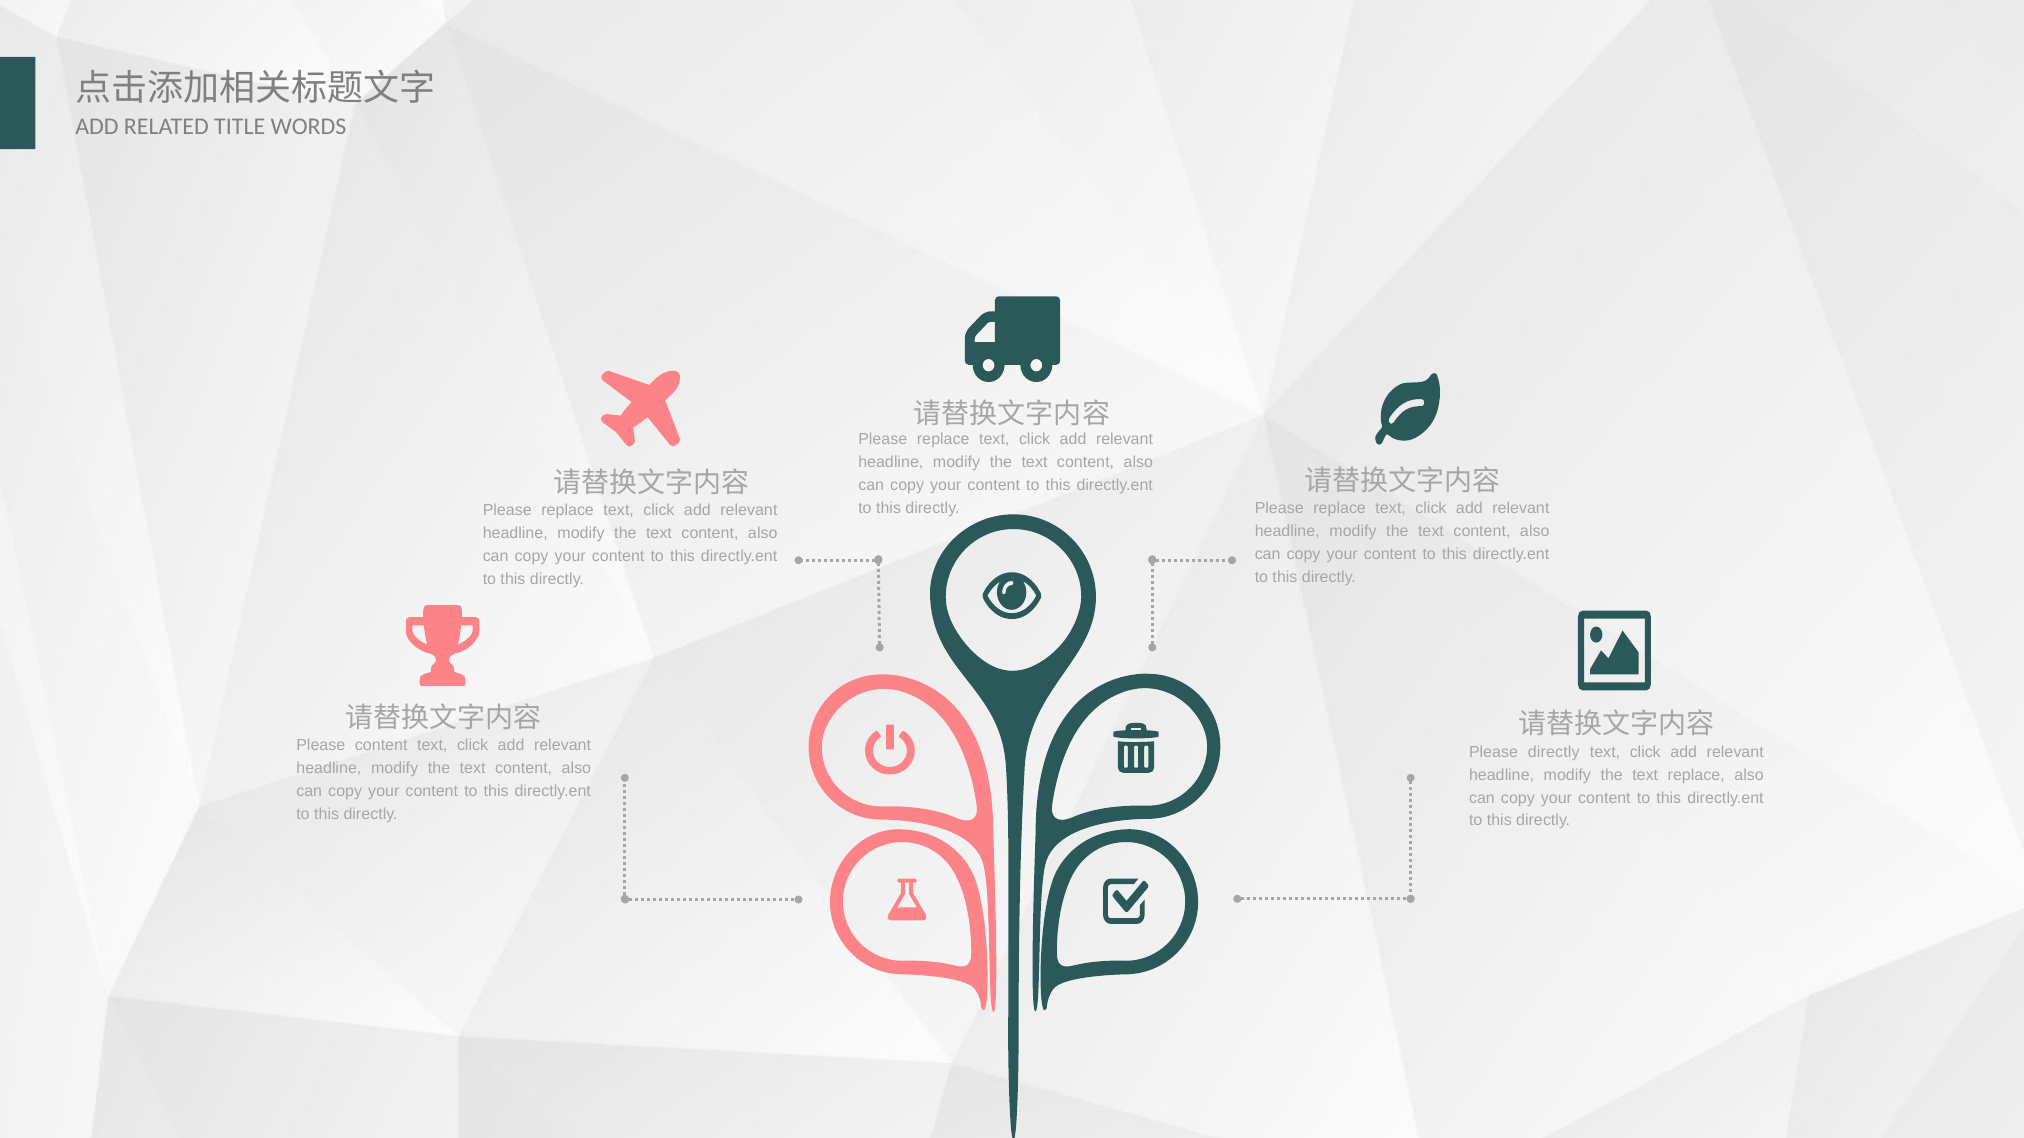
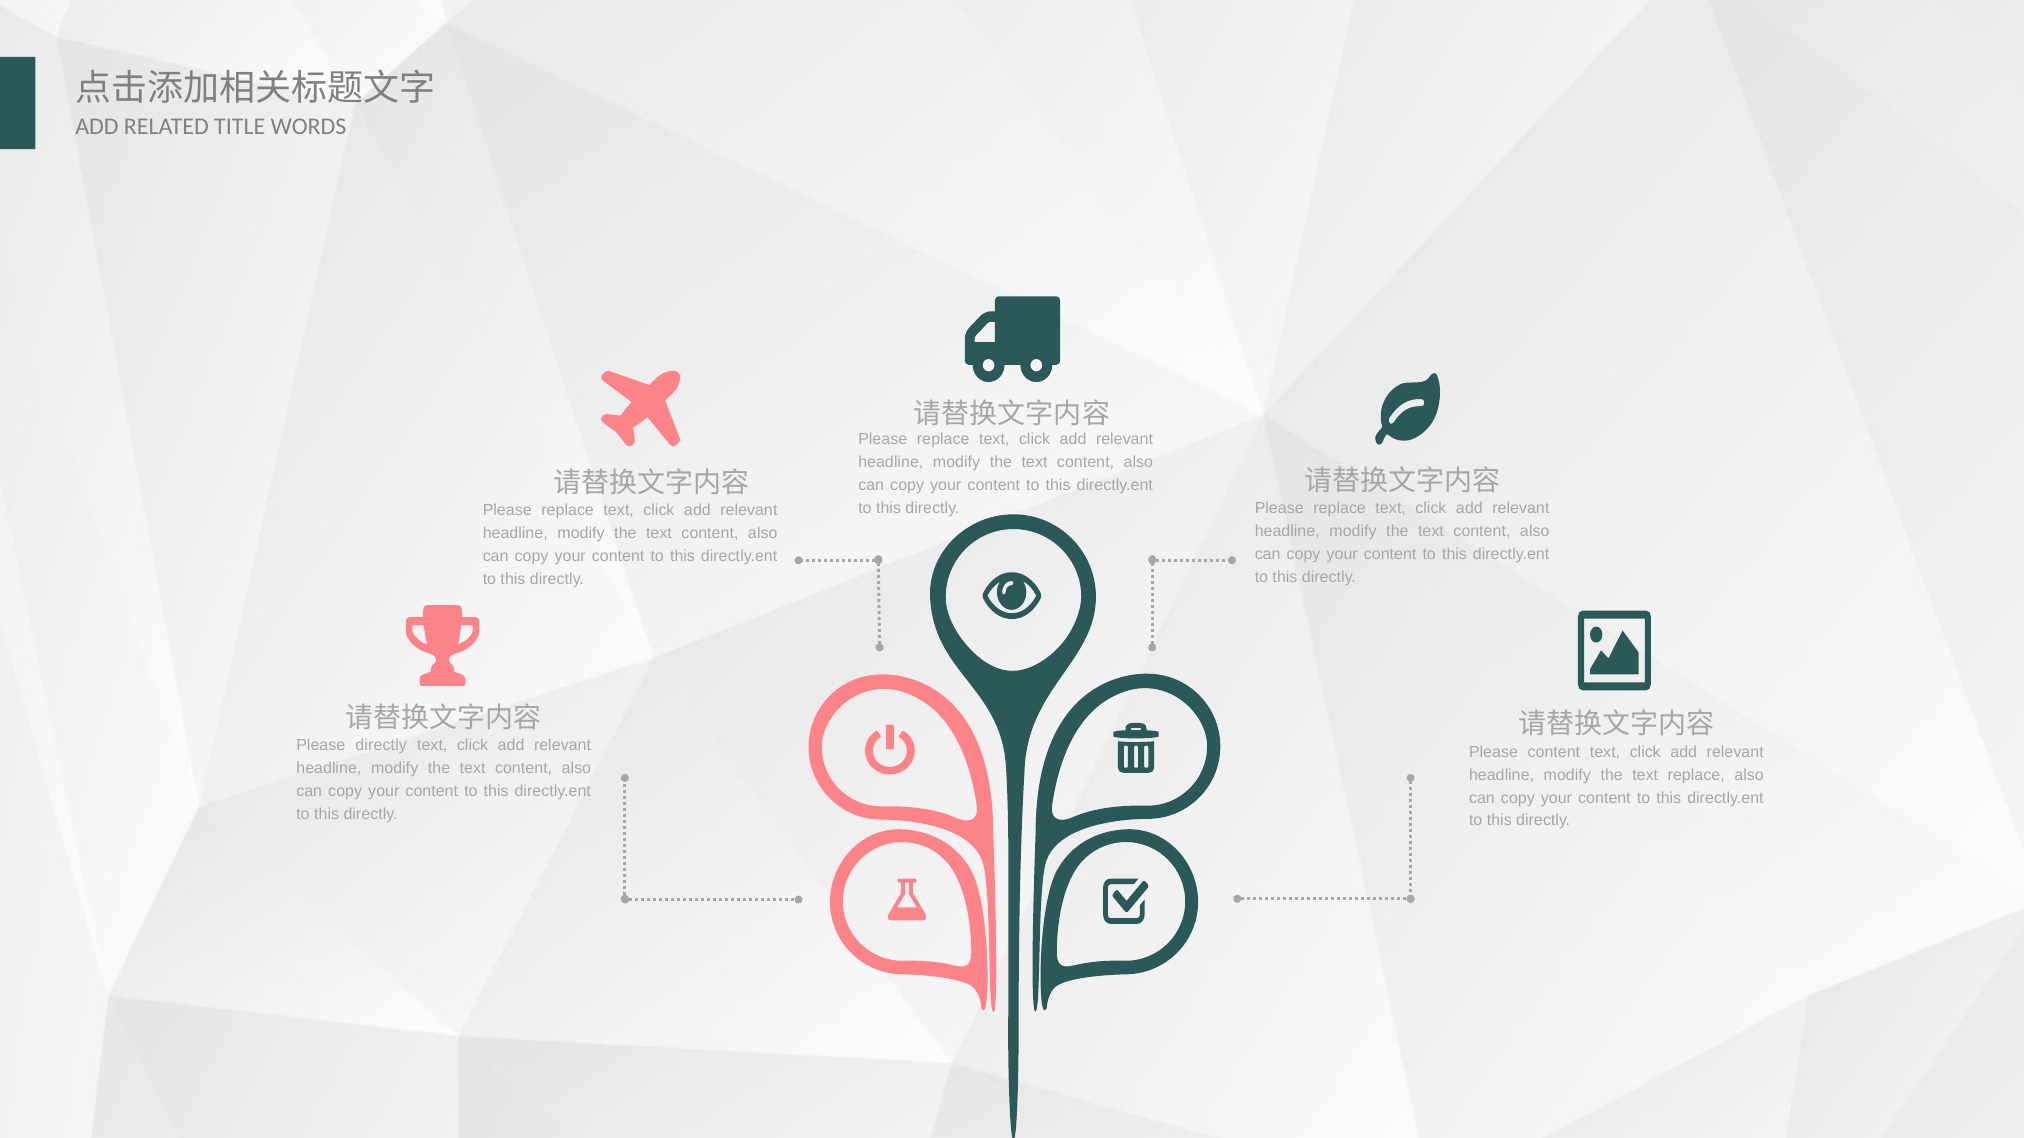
Please content: content -> directly (381, 746)
Please directly: directly -> content (1554, 752)
